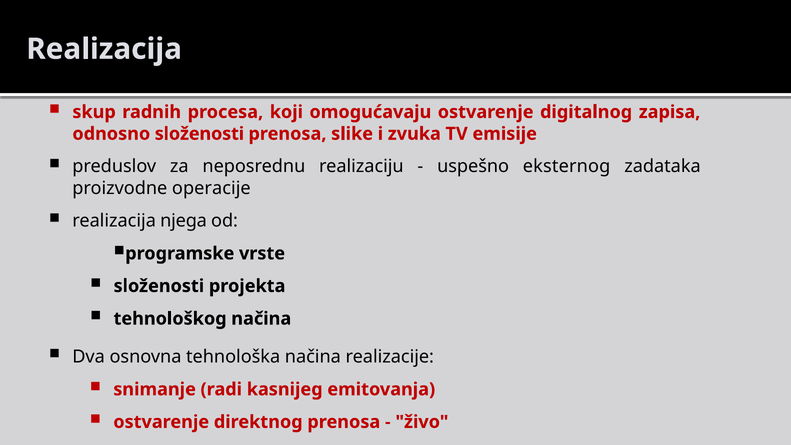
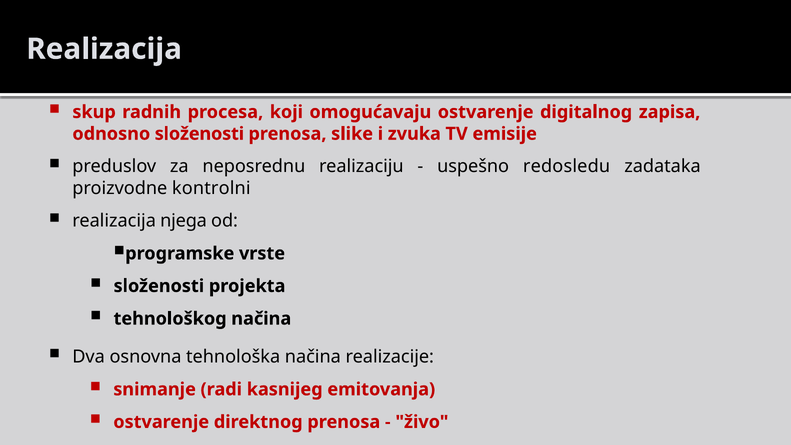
eksternog: eksternog -> redosledu (567, 166)
operacije: operacije -> kontrolni (211, 188)
